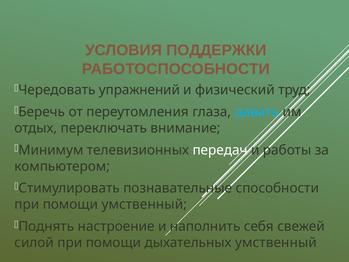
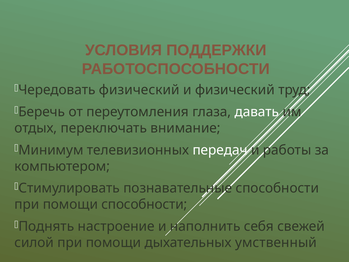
Чередовать упражнений: упражнений -> физический (139, 90)
давать colour: light blue -> white (257, 112)
помощи умственный: умственный -> способности (144, 204)
